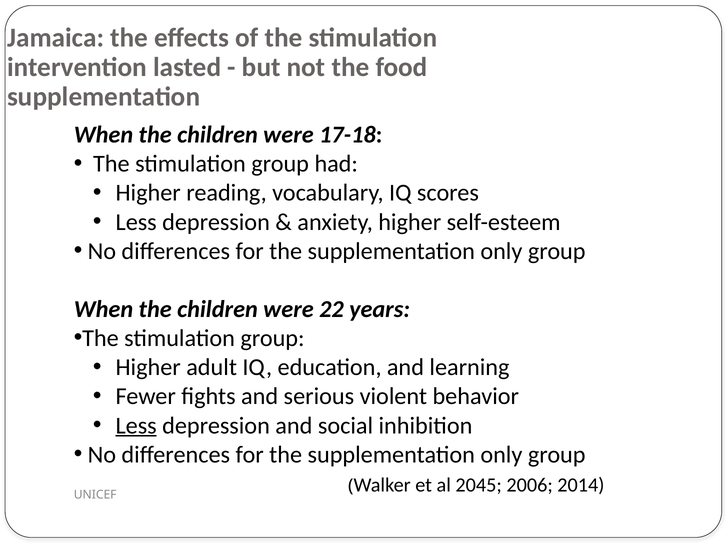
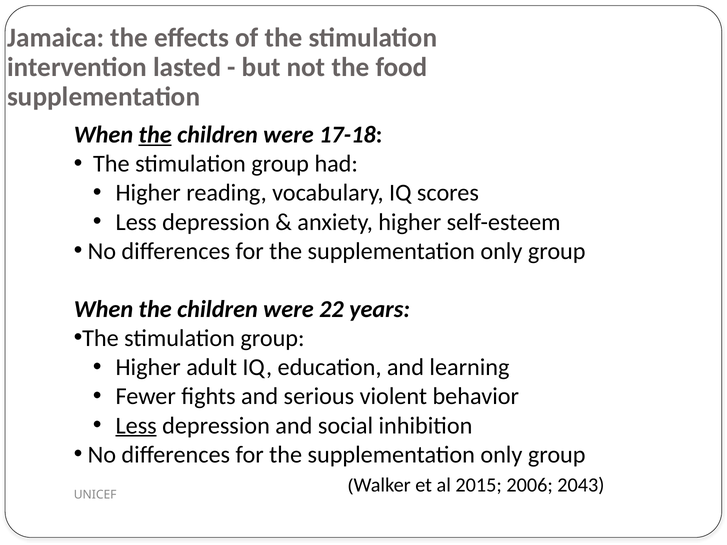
the underline: none -> present (155, 135)
2045: 2045 -> 2015 (479, 485)
2014: 2014 -> 2043 (581, 485)
